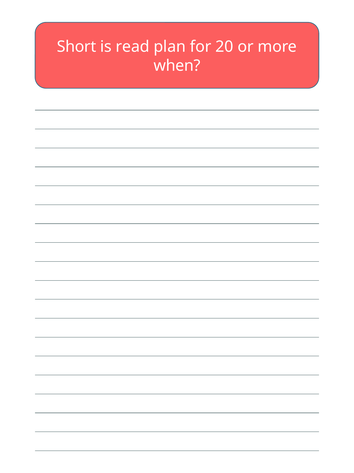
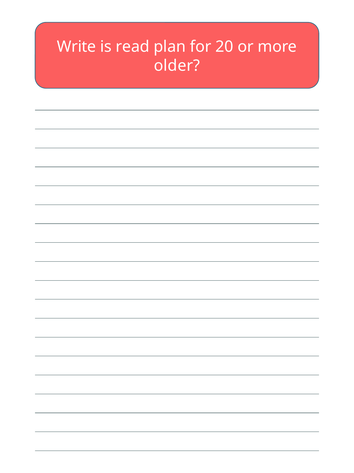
Short: Short -> Write (77, 47)
when: when -> older (177, 65)
